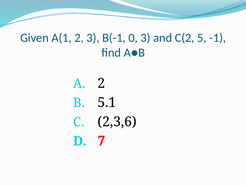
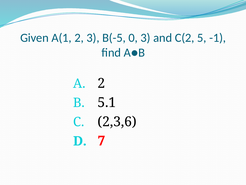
B(-1: B(-1 -> B(-5 (114, 38)
